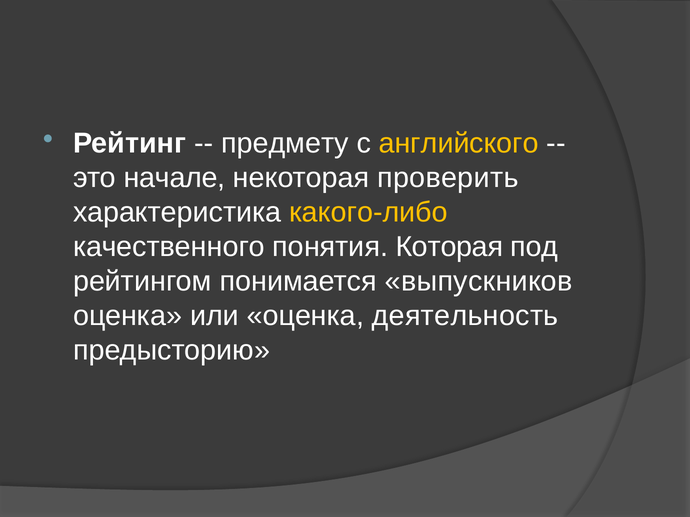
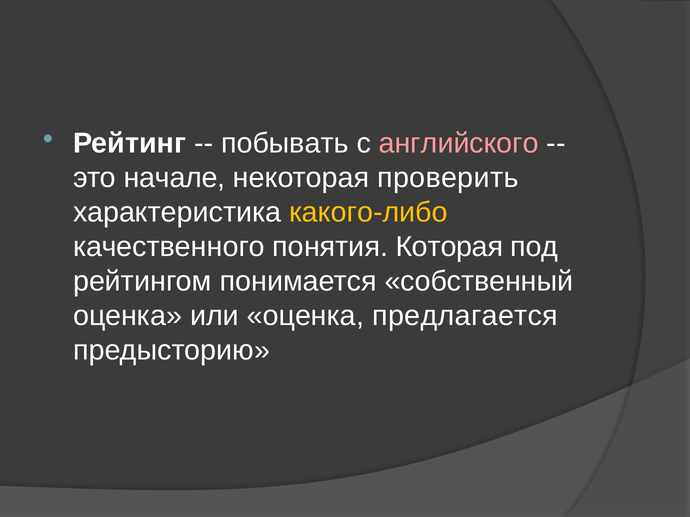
предмету: предмету -> побывать (285, 143)
английского colour: yellow -> pink (459, 143)
выпускников: выпускников -> собственный (479, 281)
деятельность: деятельность -> предлагается (465, 316)
